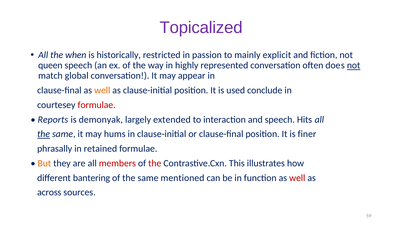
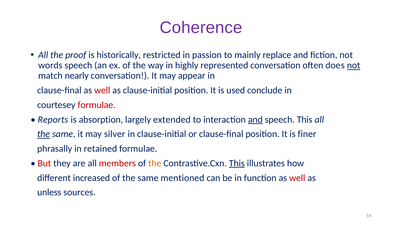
Topicalized: Topicalized -> Coherence (201, 28)
when: when -> proof (76, 55)
explicit: explicit -> replace (277, 55)
queen: queen -> words (50, 65)
global: global -> nearly (77, 76)
well colour: orange -> red (102, 90)
demonyak: demonyak -> absorption (101, 120)
and underline: none -> present (255, 120)
speech Hits: Hits -> This (305, 120)
hums: hums -> silver (115, 134)
But colour: orange -> red (44, 163)
the colour: red -> orange (155, 163)
This underline: none -> present (237, 163)
bantering: bantering -> increased (92, 178)
across: across -> unless (49, 193)
